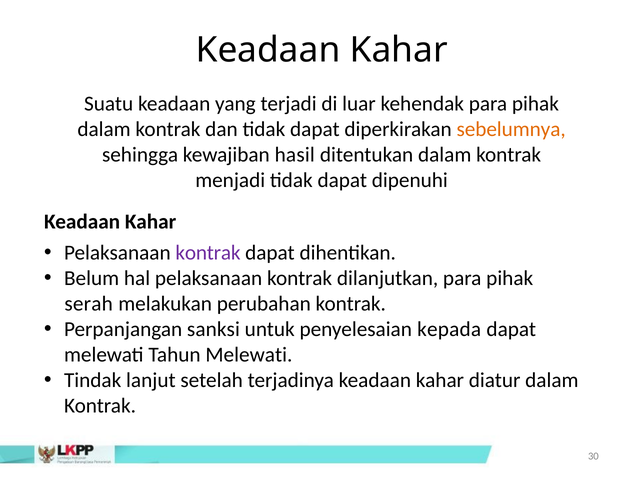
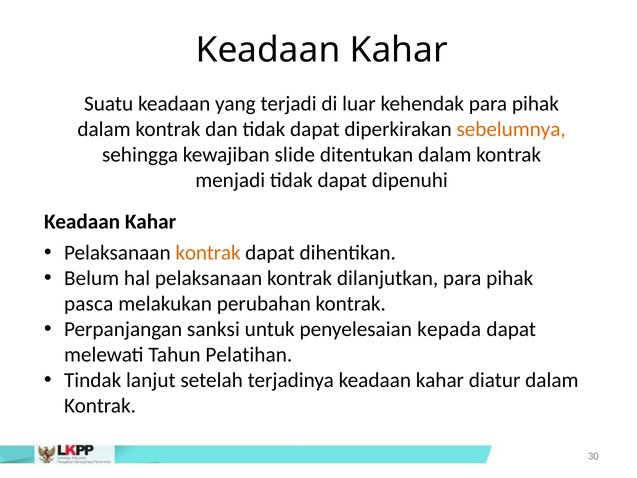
hasil: hasil -> slide (295, 154)
kontrak colour: purple -> orange (208, 253)
serah: serah -> pasca (89, 304)
Tahun Melewati: Melewati -> Pelatihan (249, 355)
